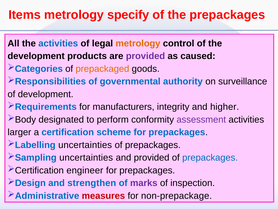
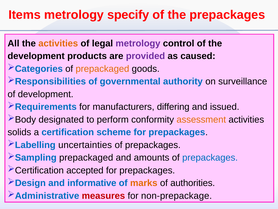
activities colour: blue -> orange (58, 43)
metrology colour: orange -> purple (138, 43)
integrity: integrity -> differing (173, 107)
higher: higher -> issued (225, 107)
assessment colour: purple -> orange (201, 119)
larger: larger -> solids (19, 132)
uncertainties: uncertainties -> prepackaged (86, 157)
and provided: provided -> amounts (152, 157)
engineer: engineer -> accepted (85, 170)
strengthen: strengthen -> informative (92, 183)
marks colour: purple -> orange (144, 183)
inspection: inspection -> authorities (193, 183)
